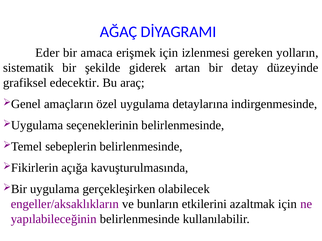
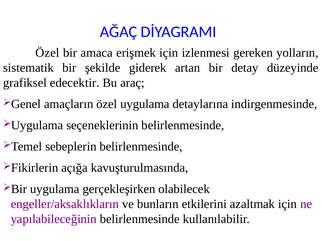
Eder: Eder -> Özel (47, 53)
